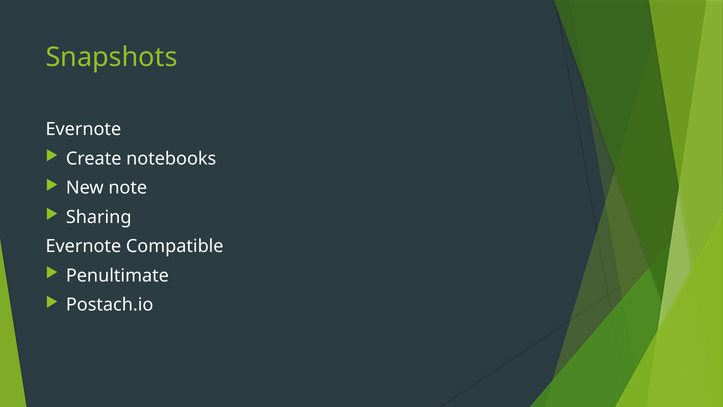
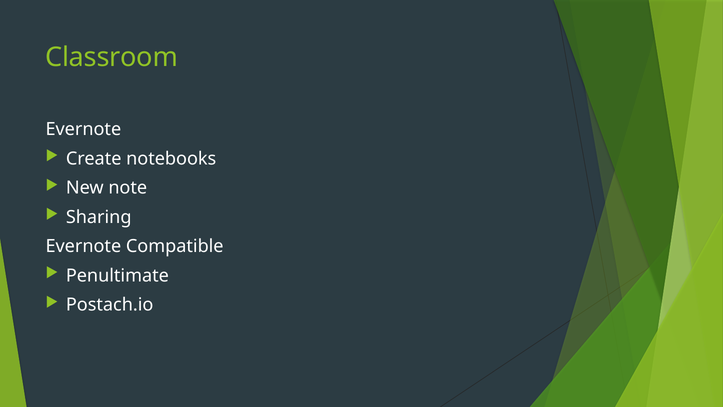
Snapshots: Snapshots -> Classroom (112, 57)
